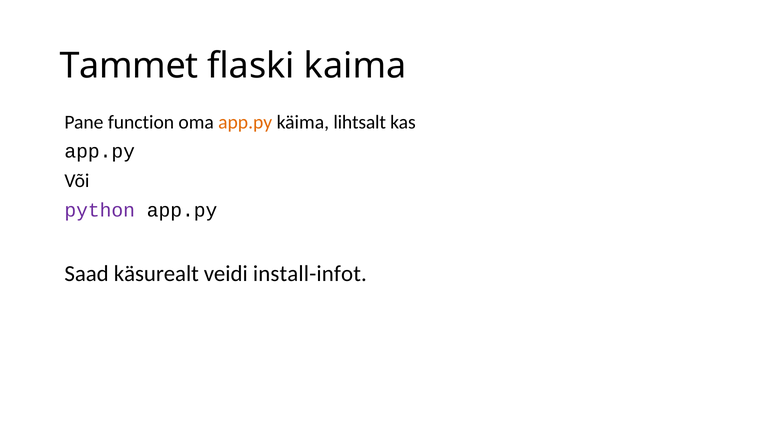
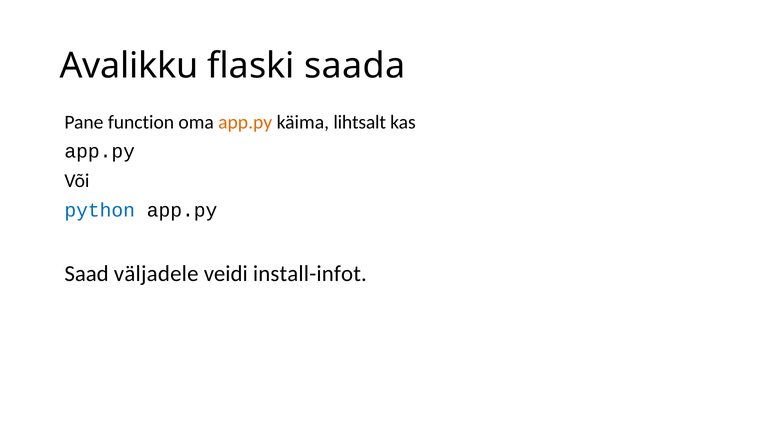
Tammet: Tammet -> Avalikku (129, 66)
kaima: kaima -> saada (355, 66)
python colour: purple -> blue (100, 210)
käsurealt: käsurealt -> väljadele (156, 274)
